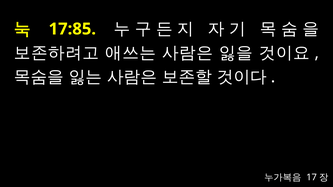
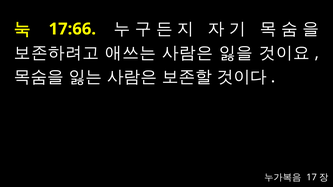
17:85: 17:85 -> 17:66 (72, 29)
